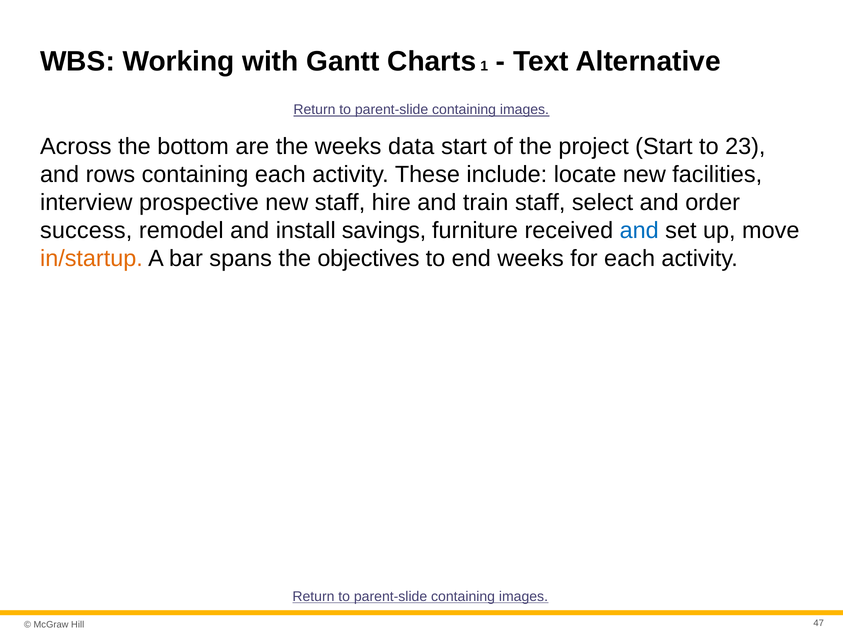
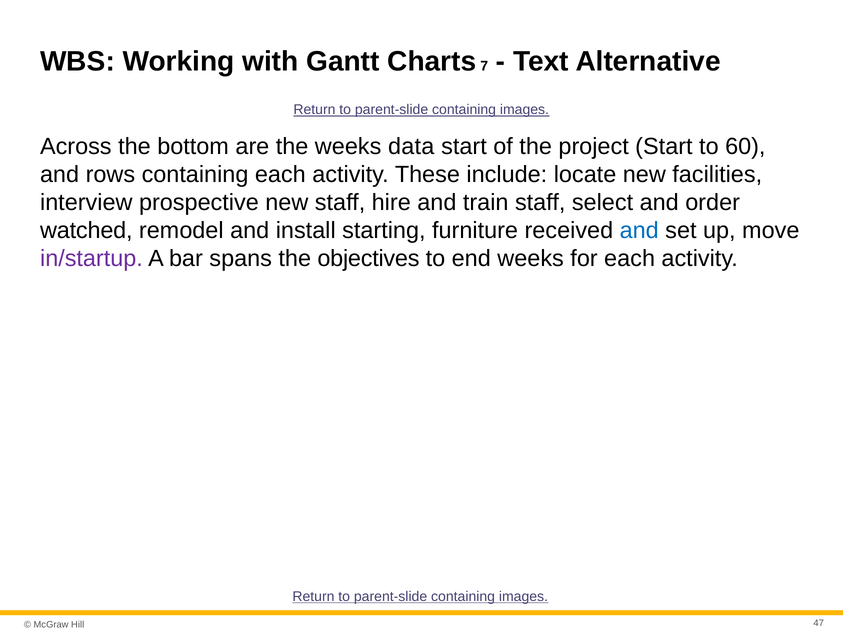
1: 1 -> 7 (484, 66)
23: 23 -> 60 (745, 146)
success: success -> watched (86, 231)
savings: savings -> starting (384, 231)
in/startup colour: orange -> purple (91, 259)
